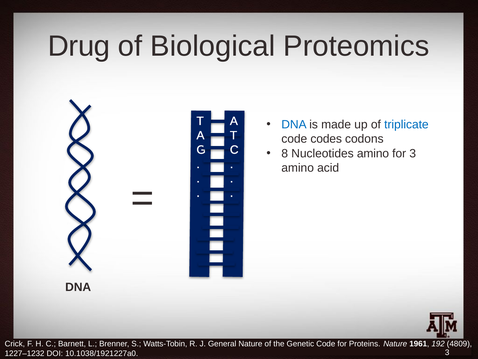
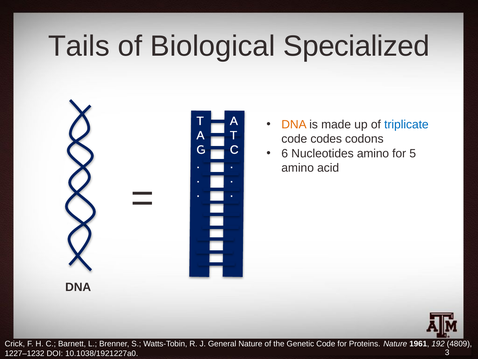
Drug: Drug -> Tails (79, 46)
Proteomics: Proteomics -> Specialized (356, 46)
DNA colour: blue -> orange (294, 125)
8: 8 -> 6 (285, 153)
for 3: 3 -> 5 (413, 153)
